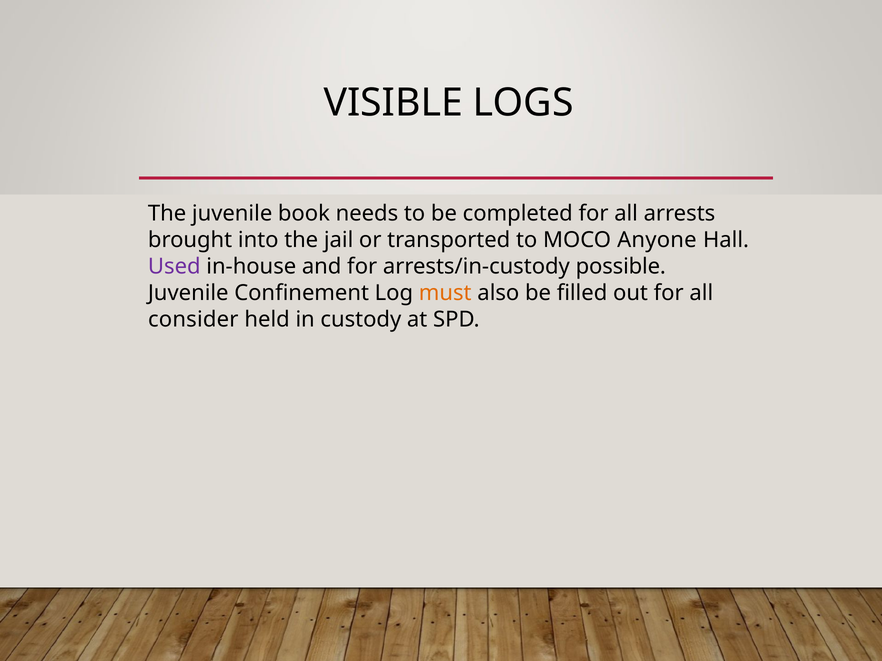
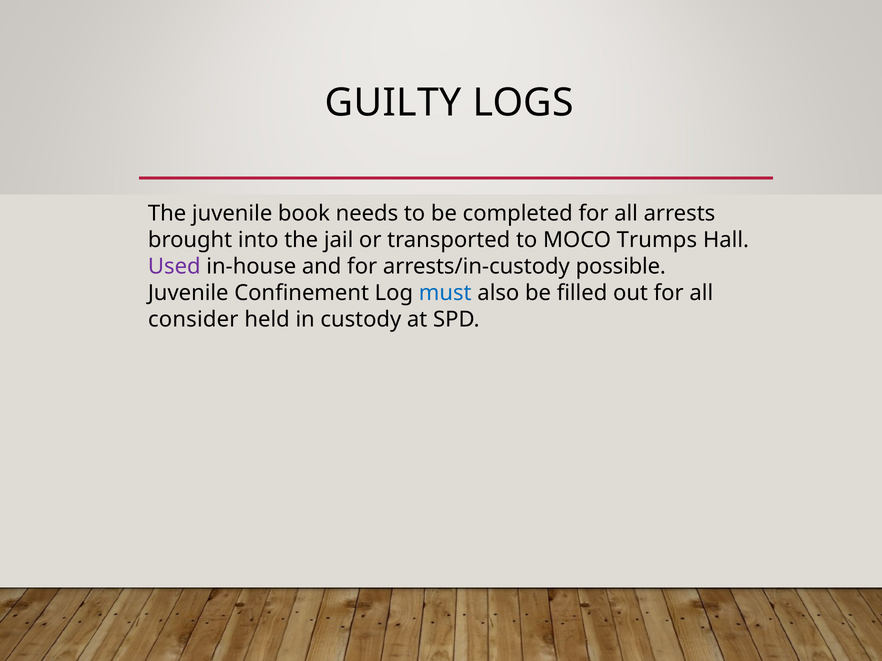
VISIBLE: VISIBLE -> GUILTY (393, 103)
Anyone: Anyone -> Trumps (657, 240)
must colour: orange -> blue (445, 293)
